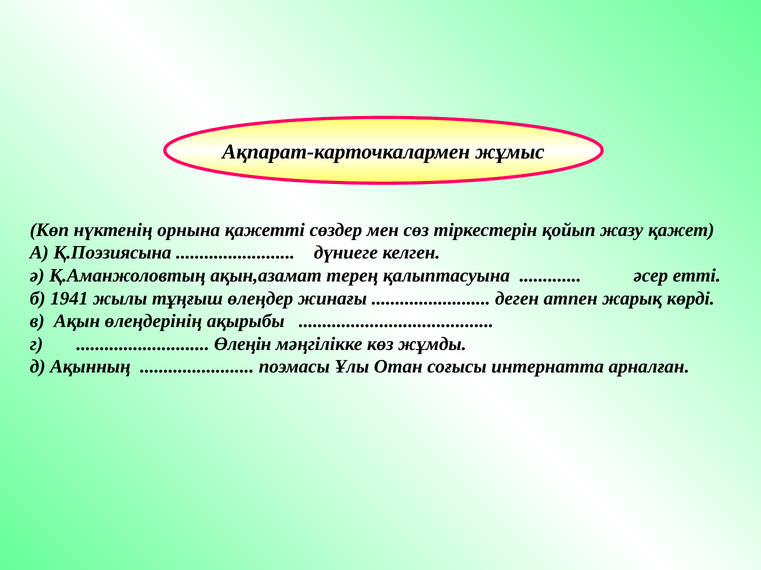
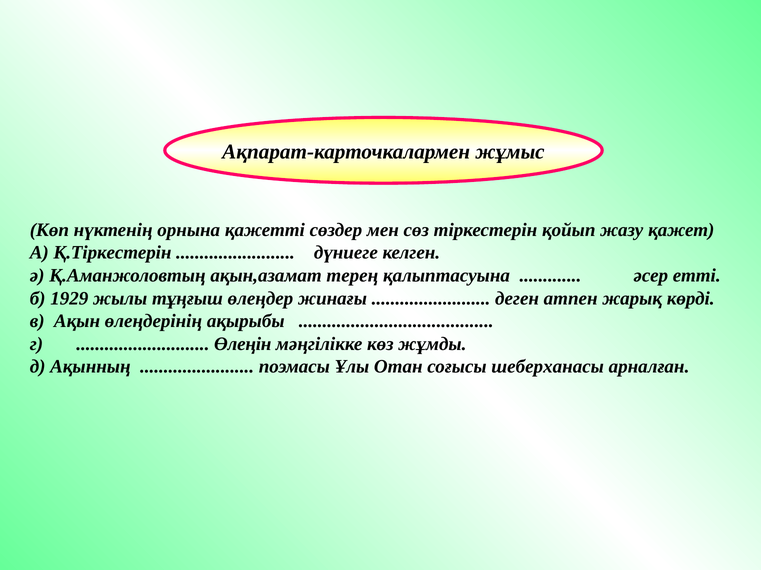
Қ.Поэзиясына: Қ.Поэзиясына -> Қ.Тіркестерін (112, 253)
1941: 1941 -> 1929 (69, 299)
интернатта: интернатта -> шеберханасы (548, 367)
